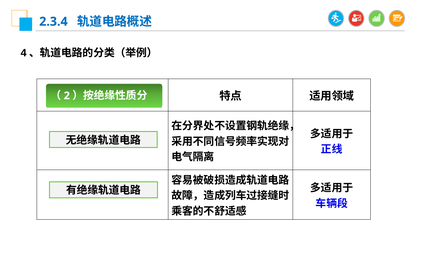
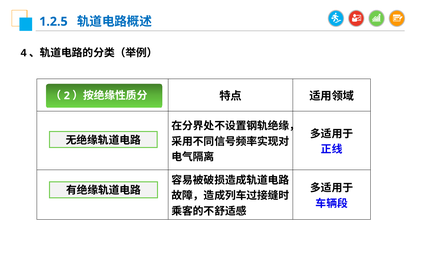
2.3.4: 2.3.4 -> 1.2.5 (53, 22)
